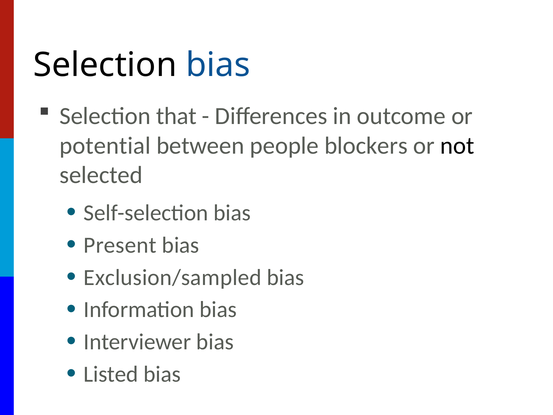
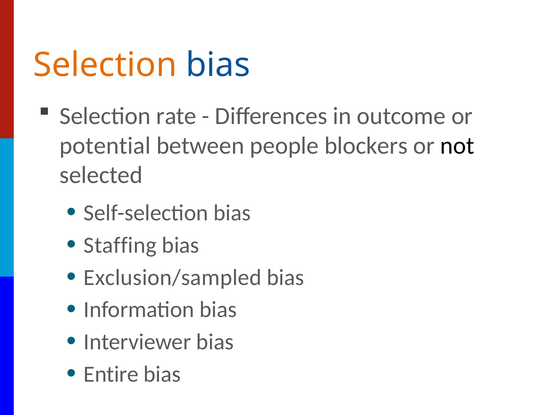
Selection colour: black -> orange (105, 65)
that: that -> rate (176, 116)
Present: Present -> Staffing (120, 245)
Listed: Listed -> Entire (111, 374)
